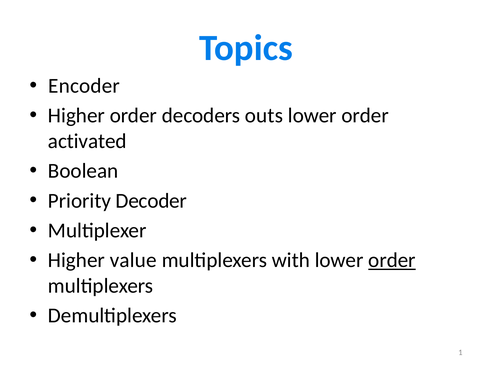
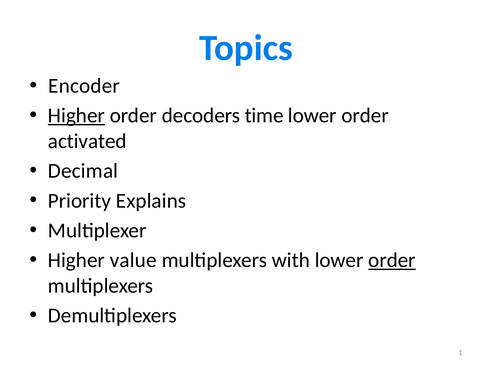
Higher underline: none -> present (76, 116)
outs: outs -> time (264, 116)
Boolean: Boolean -> Decimal (83, 171)
Decoder: Decoder -> Explains (151, 201)
